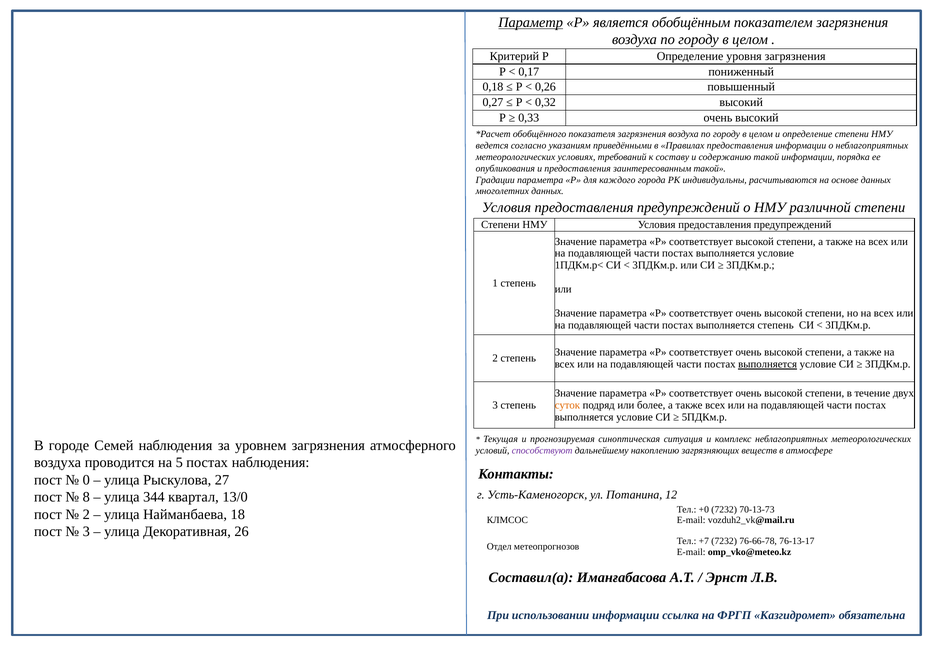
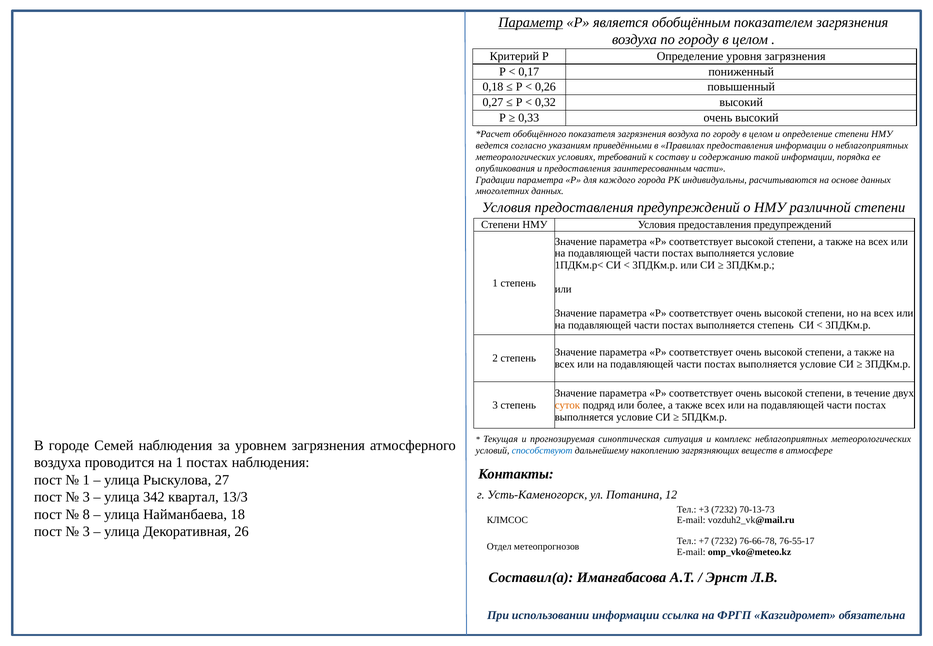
заинтересованным такой: такой -> части (710, 168)
выполняется underline: present -> none (768, 364)
способствуют colour: purple -> blue (542, 450)
на 5: 5 -> 1 (179, 463)
0: 0 -> 1 (86, 480)
8: 8 -> 3 (86, 497)
344: 344 -> 342 (154, 497)
13/0: 13/0 -> 13/3 (235, 497)
+0: +0 -> +3 (704, 510)
2: 2 -> 8 (86, 514)
76-13-17: 76-13-17 -> 76-55-17 (797, 541)
